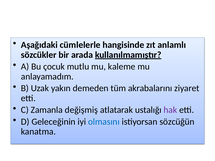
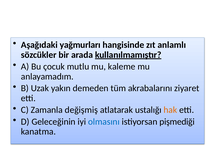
cümlelerle: cümlelerle -> yağmurları (80, 45)
hak colour: purple -> orange (170, 110)
sözcüğün: sözcüğün -> pişmediği (177, 122)
